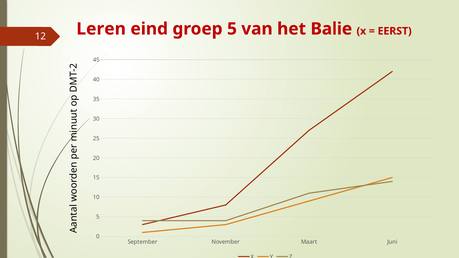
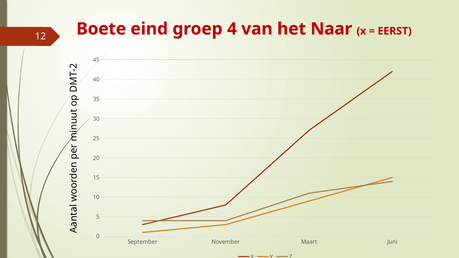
Leren: Leren -> Boete (101, 29)
groep 5: 5 -> 4 (232, 29)
Balie: Balie -> Naar (331, 29)
